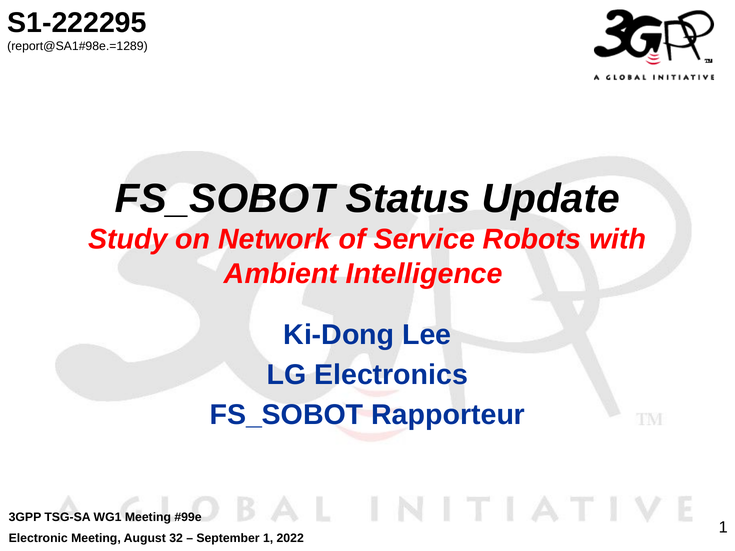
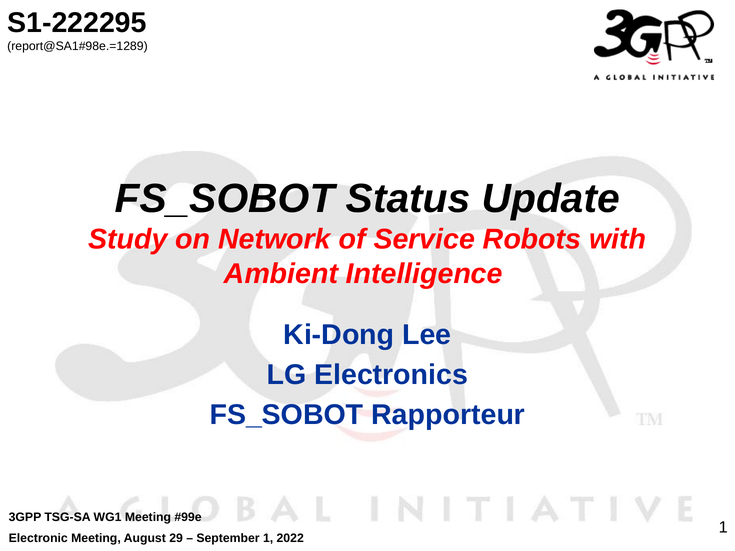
32: 32 -> 29 (176, 538)
